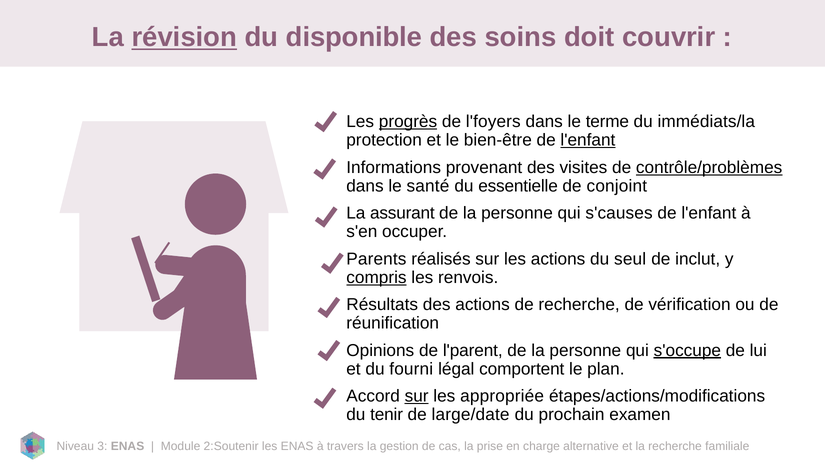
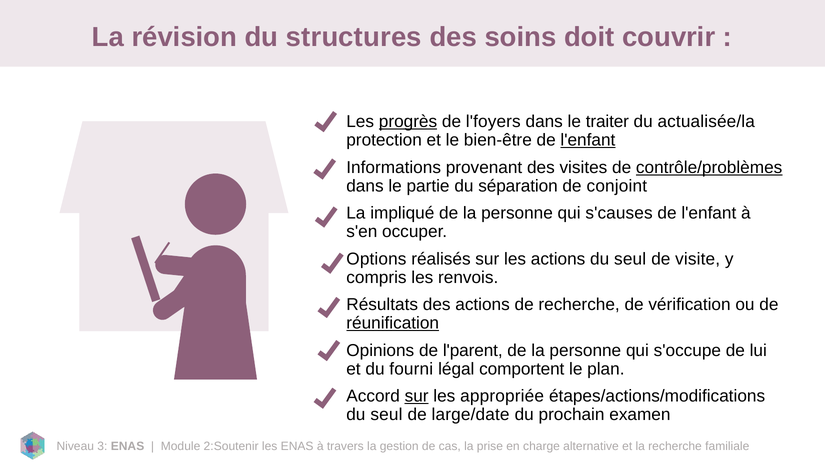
révision underline: present -> none (184, 37)
disponible: disponible -> structures (354, 37)
terme: terme -> traiter (607, 122)
immédiats/la: immédiats/la -> actualisée/la (706, 122)
santé: santé -> partie (428, 186)
essentielle: essentielle -> séparation (518, 186)
assurant: assurant -> impliqué (402, 213)
Parents: Parents -> Options (376, 259)
inclut: inclut -> visite (698, 259)
compris underline: present -> none (376, 278)
réunification underline: none -> present (393, 323)
s'occupe underline: present -> none (687, 350)
tenir: tenir -> seul (386, 415)
